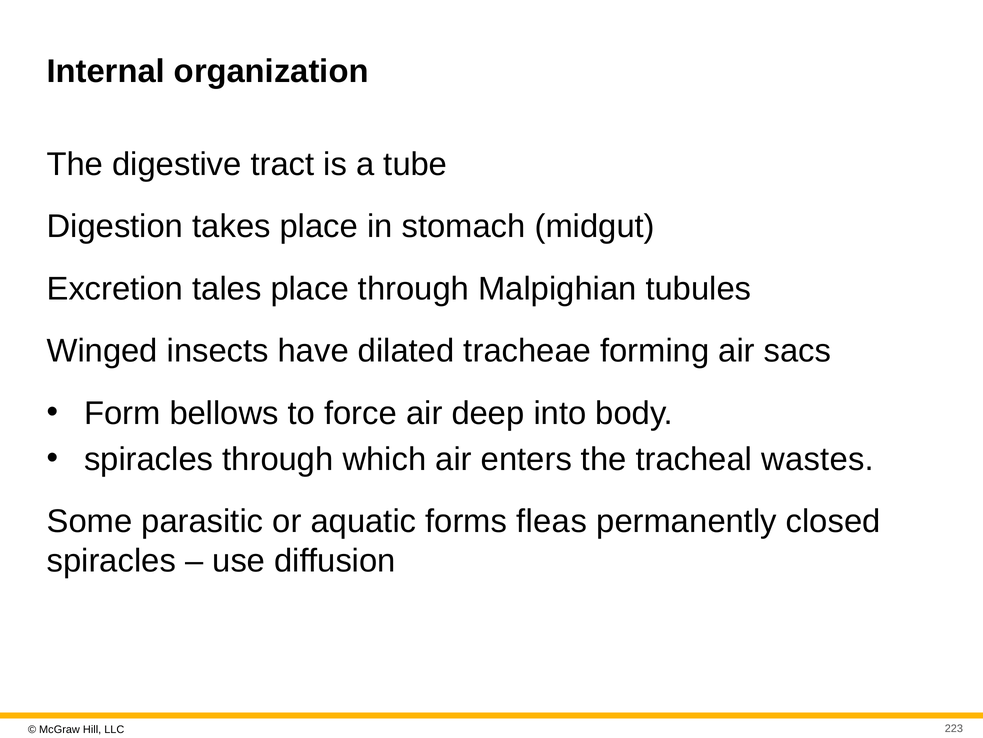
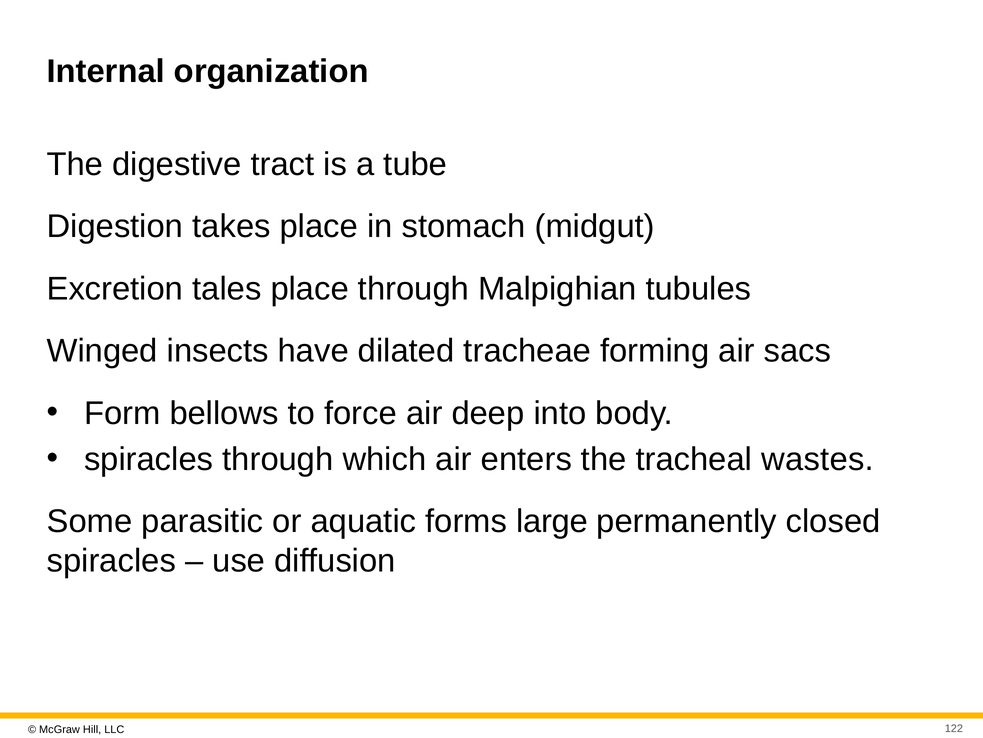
fleas: fleas -> large (552, 521)
223: 223 -> 122 (954, 728)
